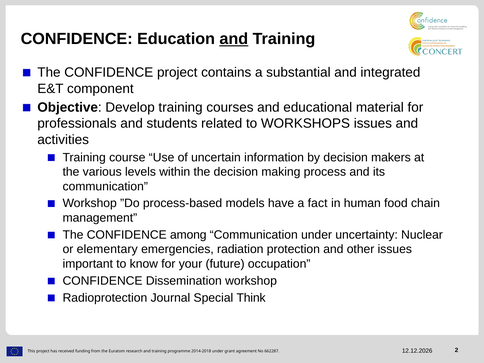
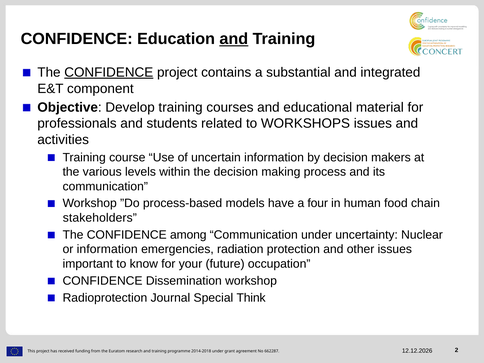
CONFIDENCE underline: none -> present (109, 72)
fact: fact -> four (318, 203)
management: management -> stakeholders (100, 218)
or elementary: elementary -> information (107, 249)
